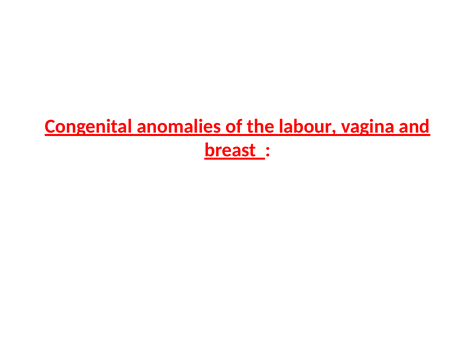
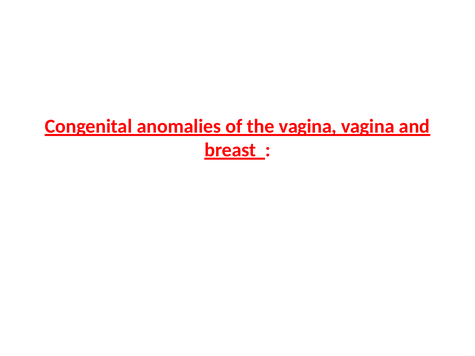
the labour: labour -> vagina (308, 126)
